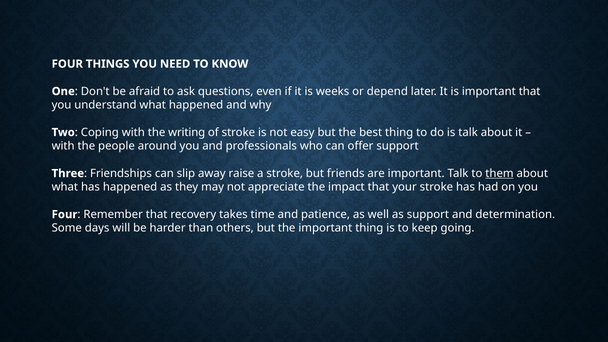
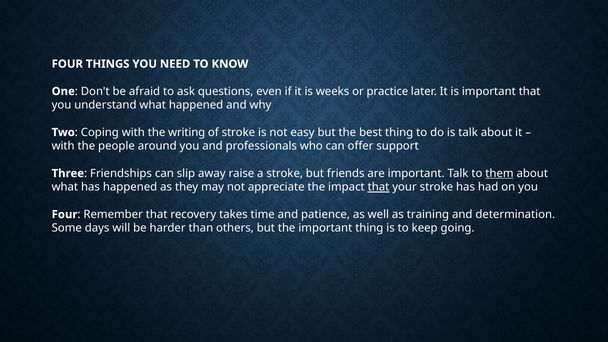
depend: depend -> practice (387, 91)
that underline: none -> present (379, 187)
as support: support -> training (428, 214)
